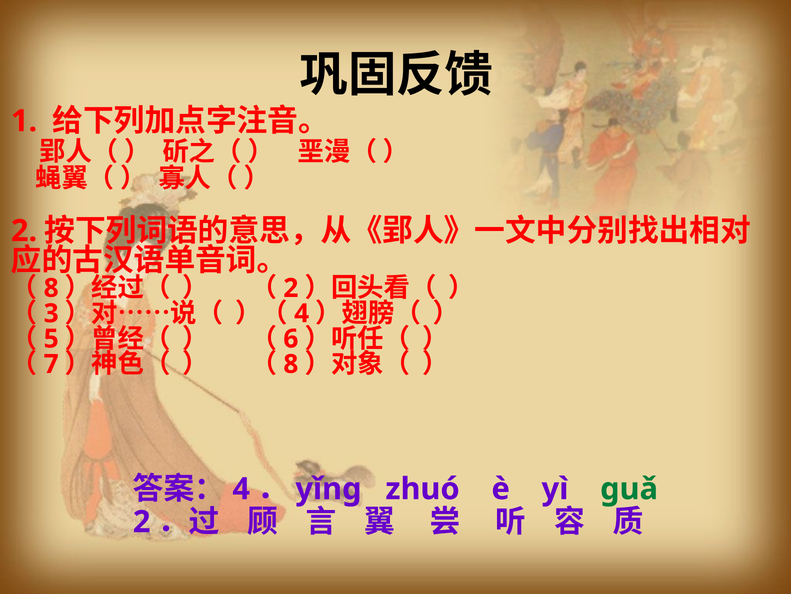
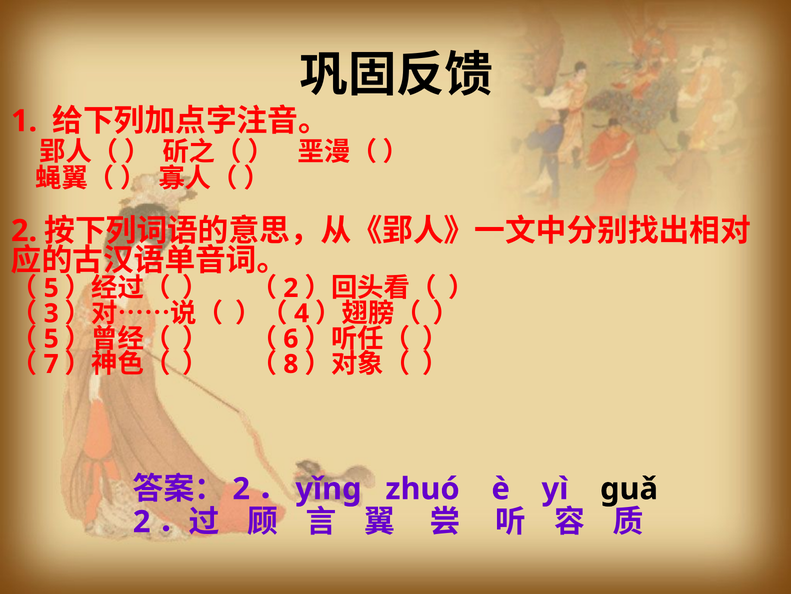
8: 8 -> 5 (51, 288)
4: 4 -> 2 (241, 488)
guǎ colour: green -> black (629, 488)
